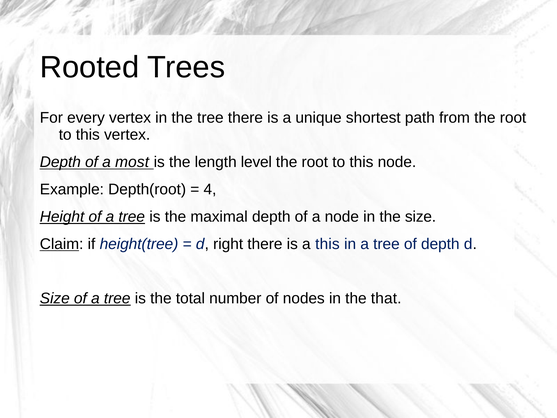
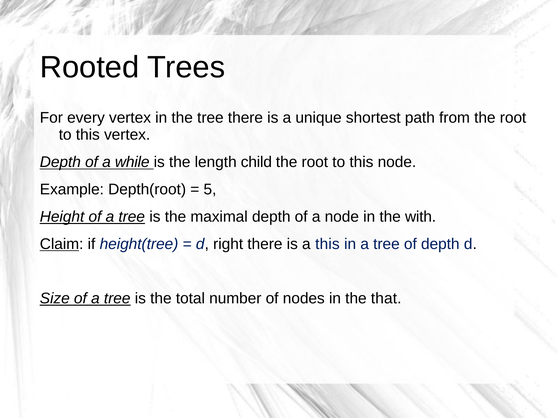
most: most -> while (132, 162)
level: level -> child (256, 162)
4: 4 -> 5 (210, 189)
the size: size -> with (421, 216)
